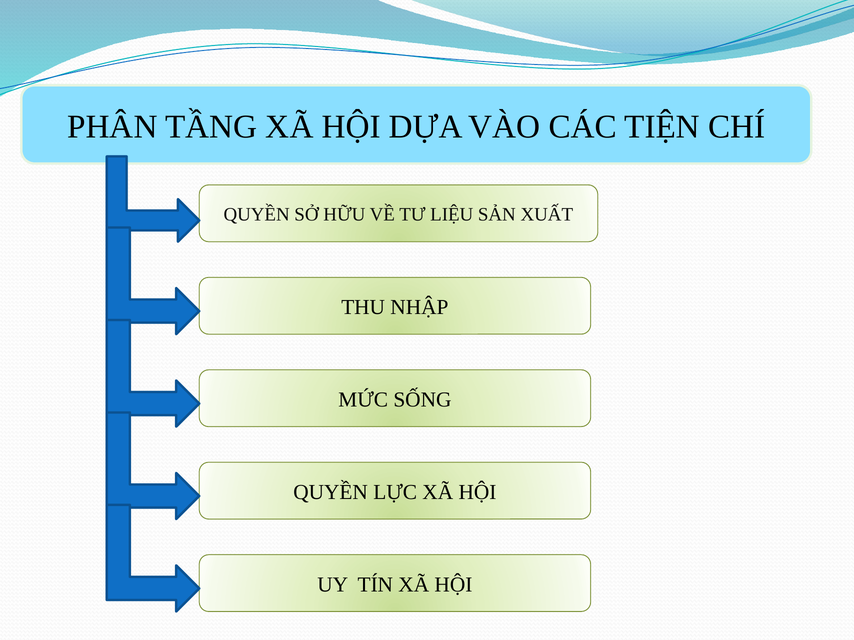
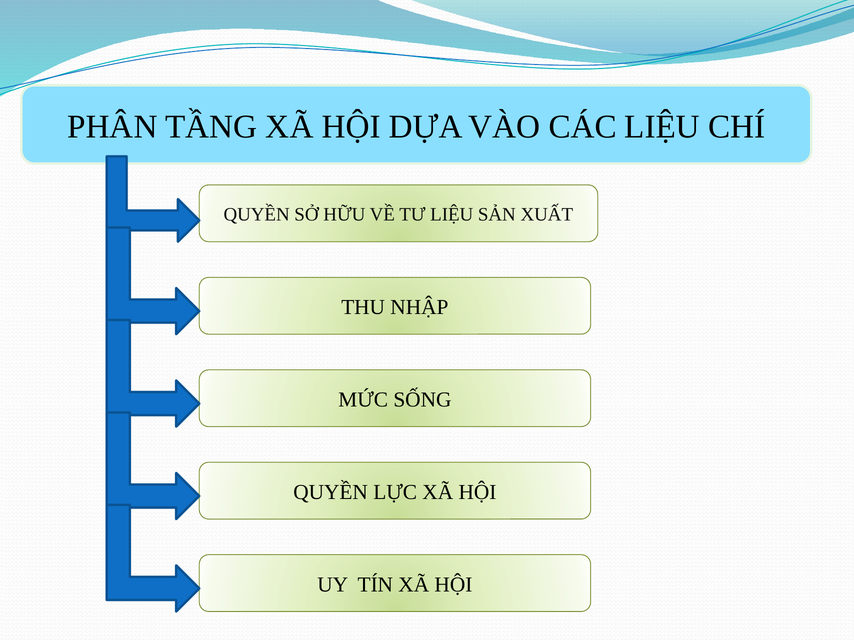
TIỆN: TIỆN -> LIỆU (662, 127)
